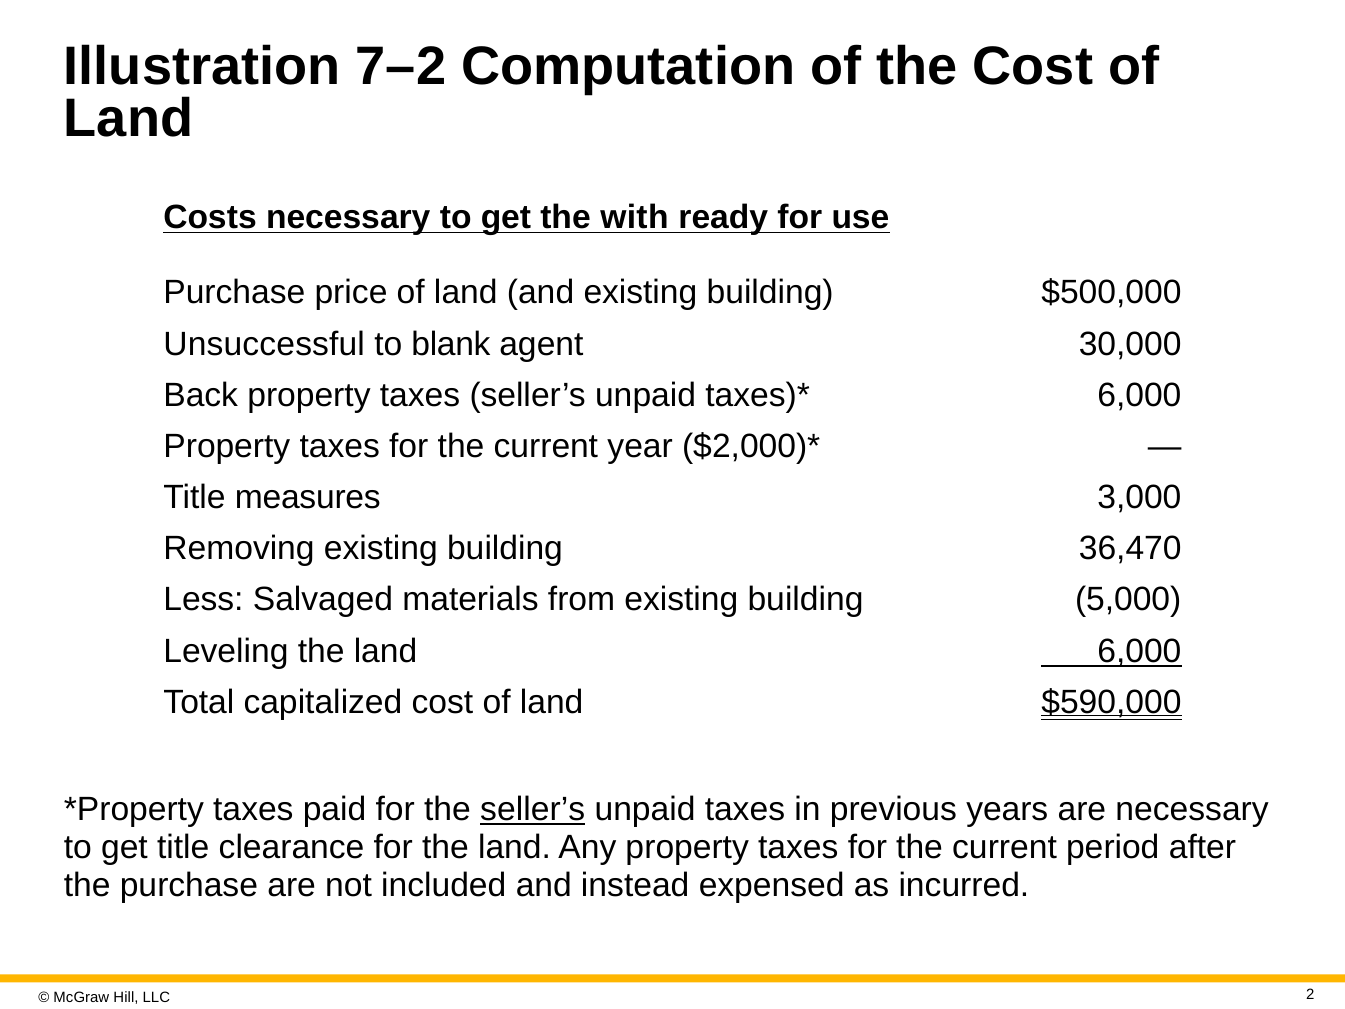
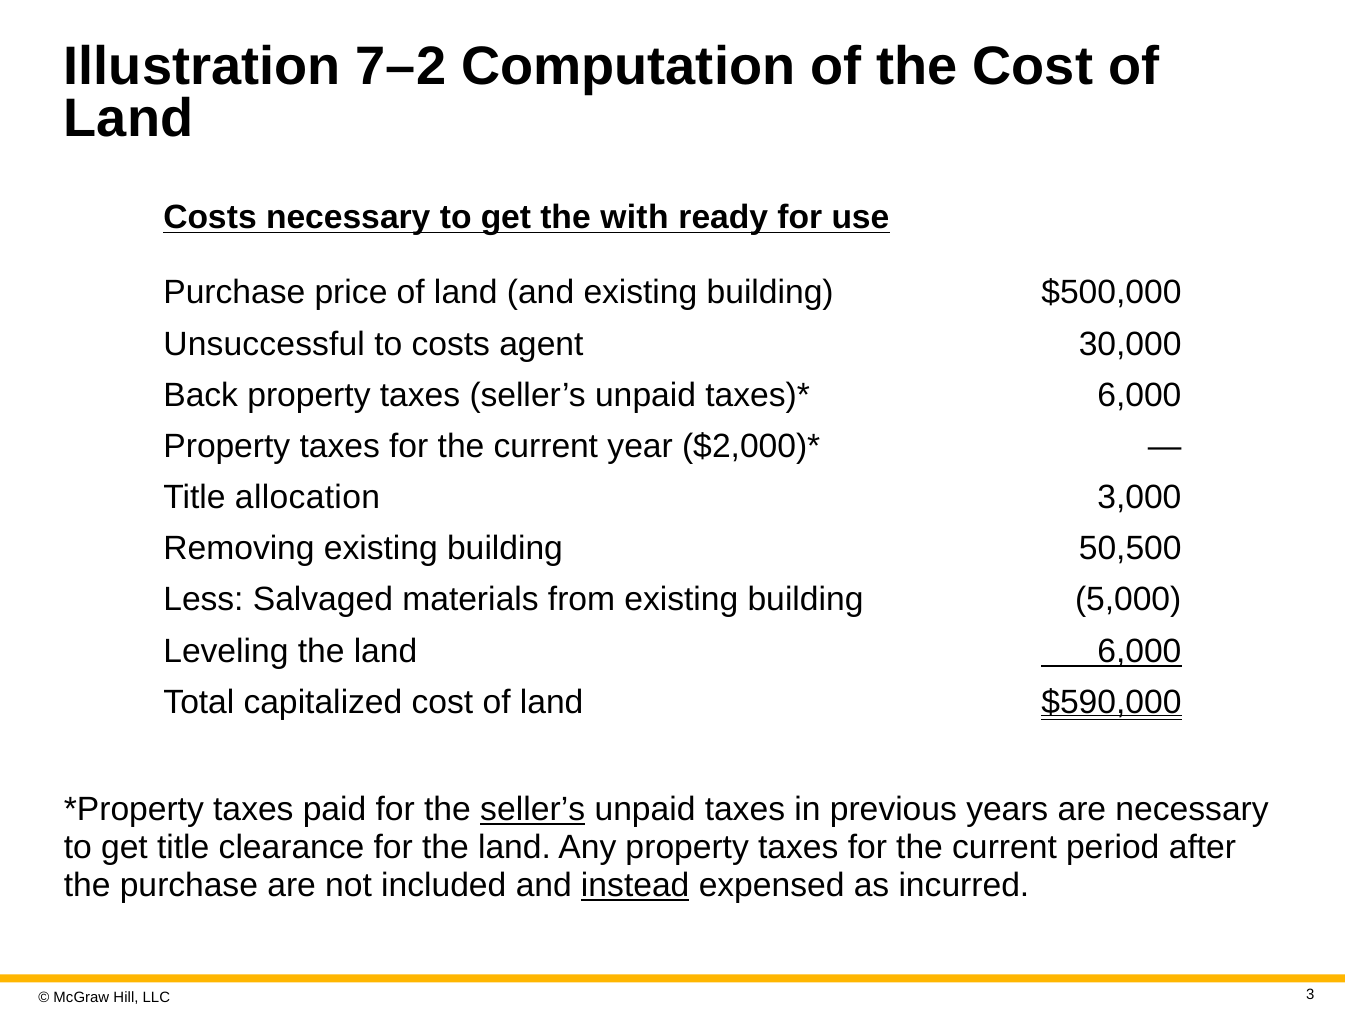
to blank: blank -> costs (451, 344)
measures: measures -> allocation (307, 497)
36,470: 36,470 -> 50,500 (1130, 549)
instead underline: none -> present (635, 885)
2: 2 -> 3 (1310, 995)
